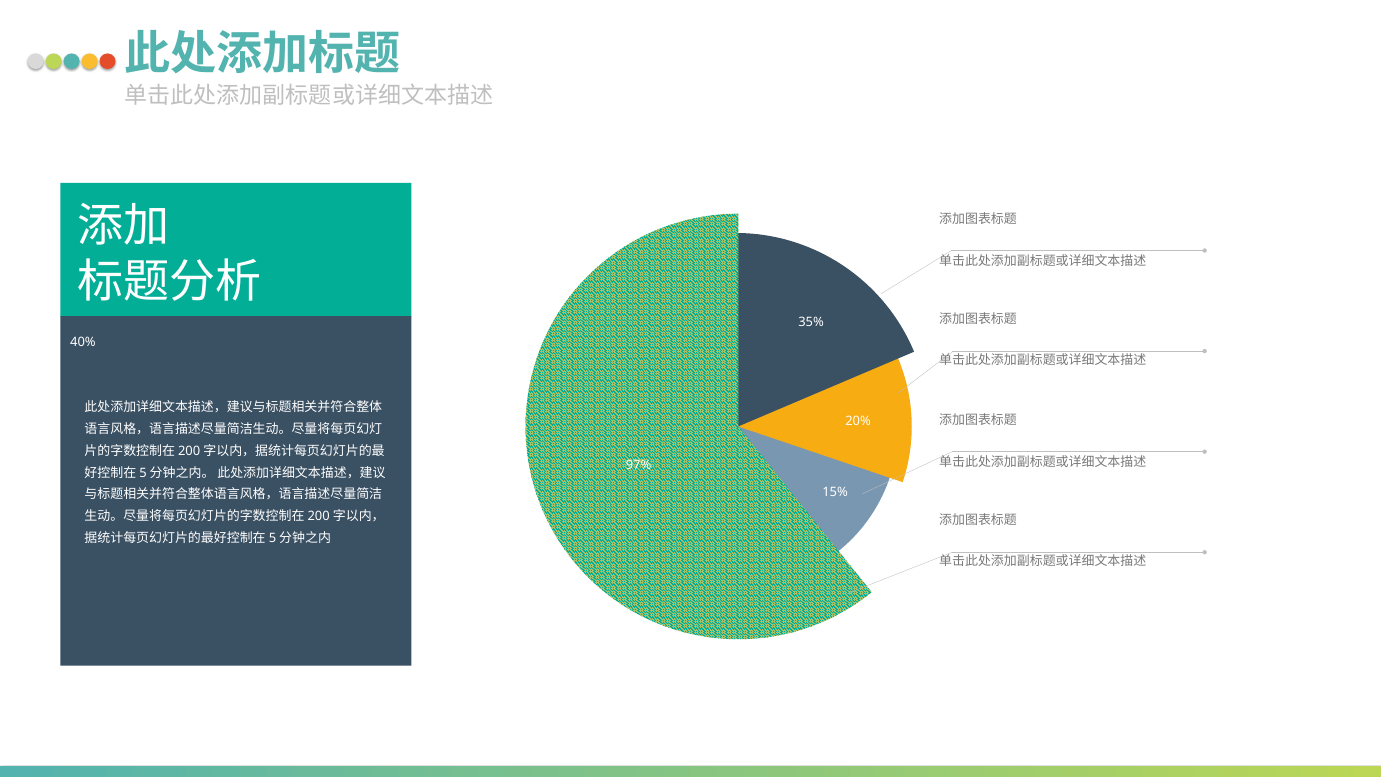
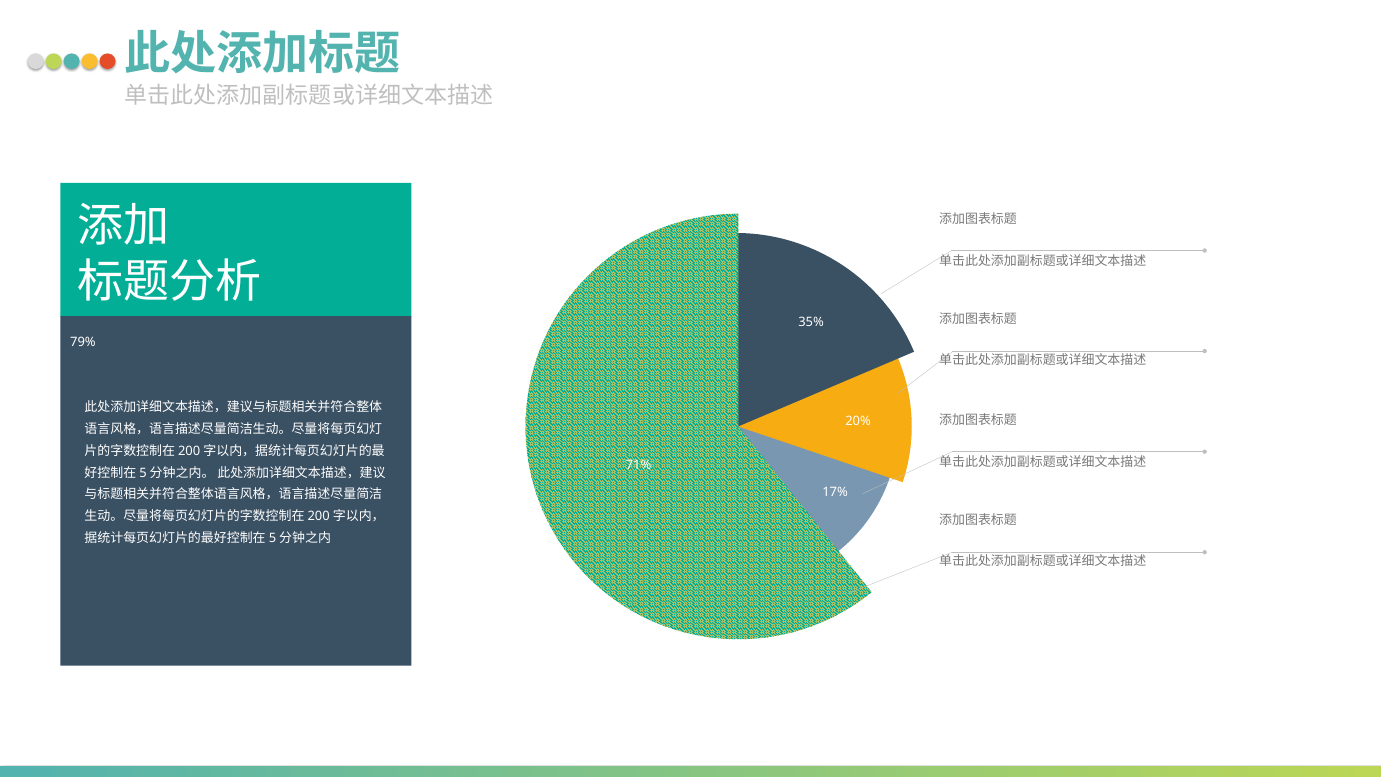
40%: 40% -> 79% (83, 342)
97%: 97% -> 71% (639, 465)
15%: 15% -> 17% (835, 492)
